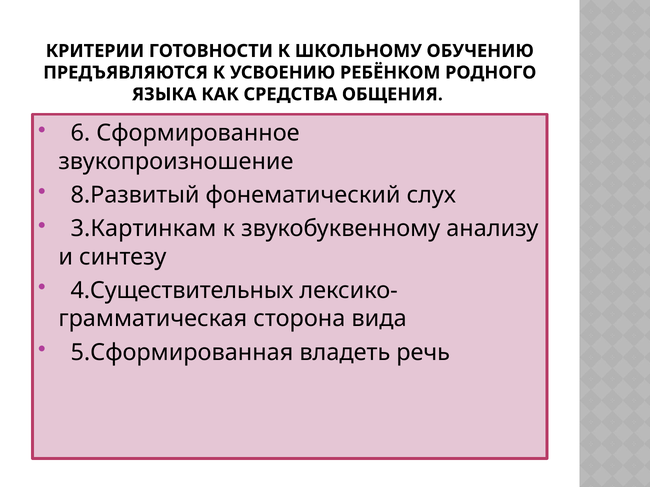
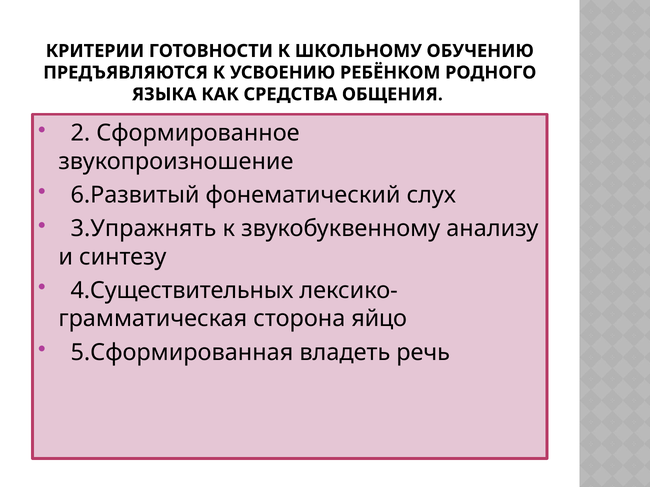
6: 6 -> 2 (80, 133)
8.Развитый: 8.Развитый -> 6.Развитый (135, 195)
3.Картинкам: 3.Картинкам -> 3.Упражнять (143, 229)
вида: вида -> яйцо (379, 319)
